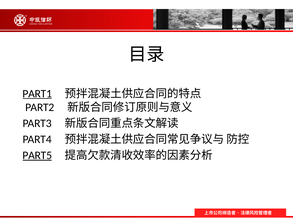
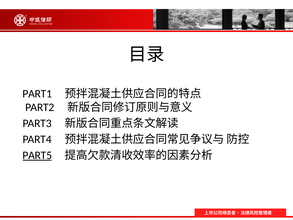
PART1 underline: present -> none (37, 94)
